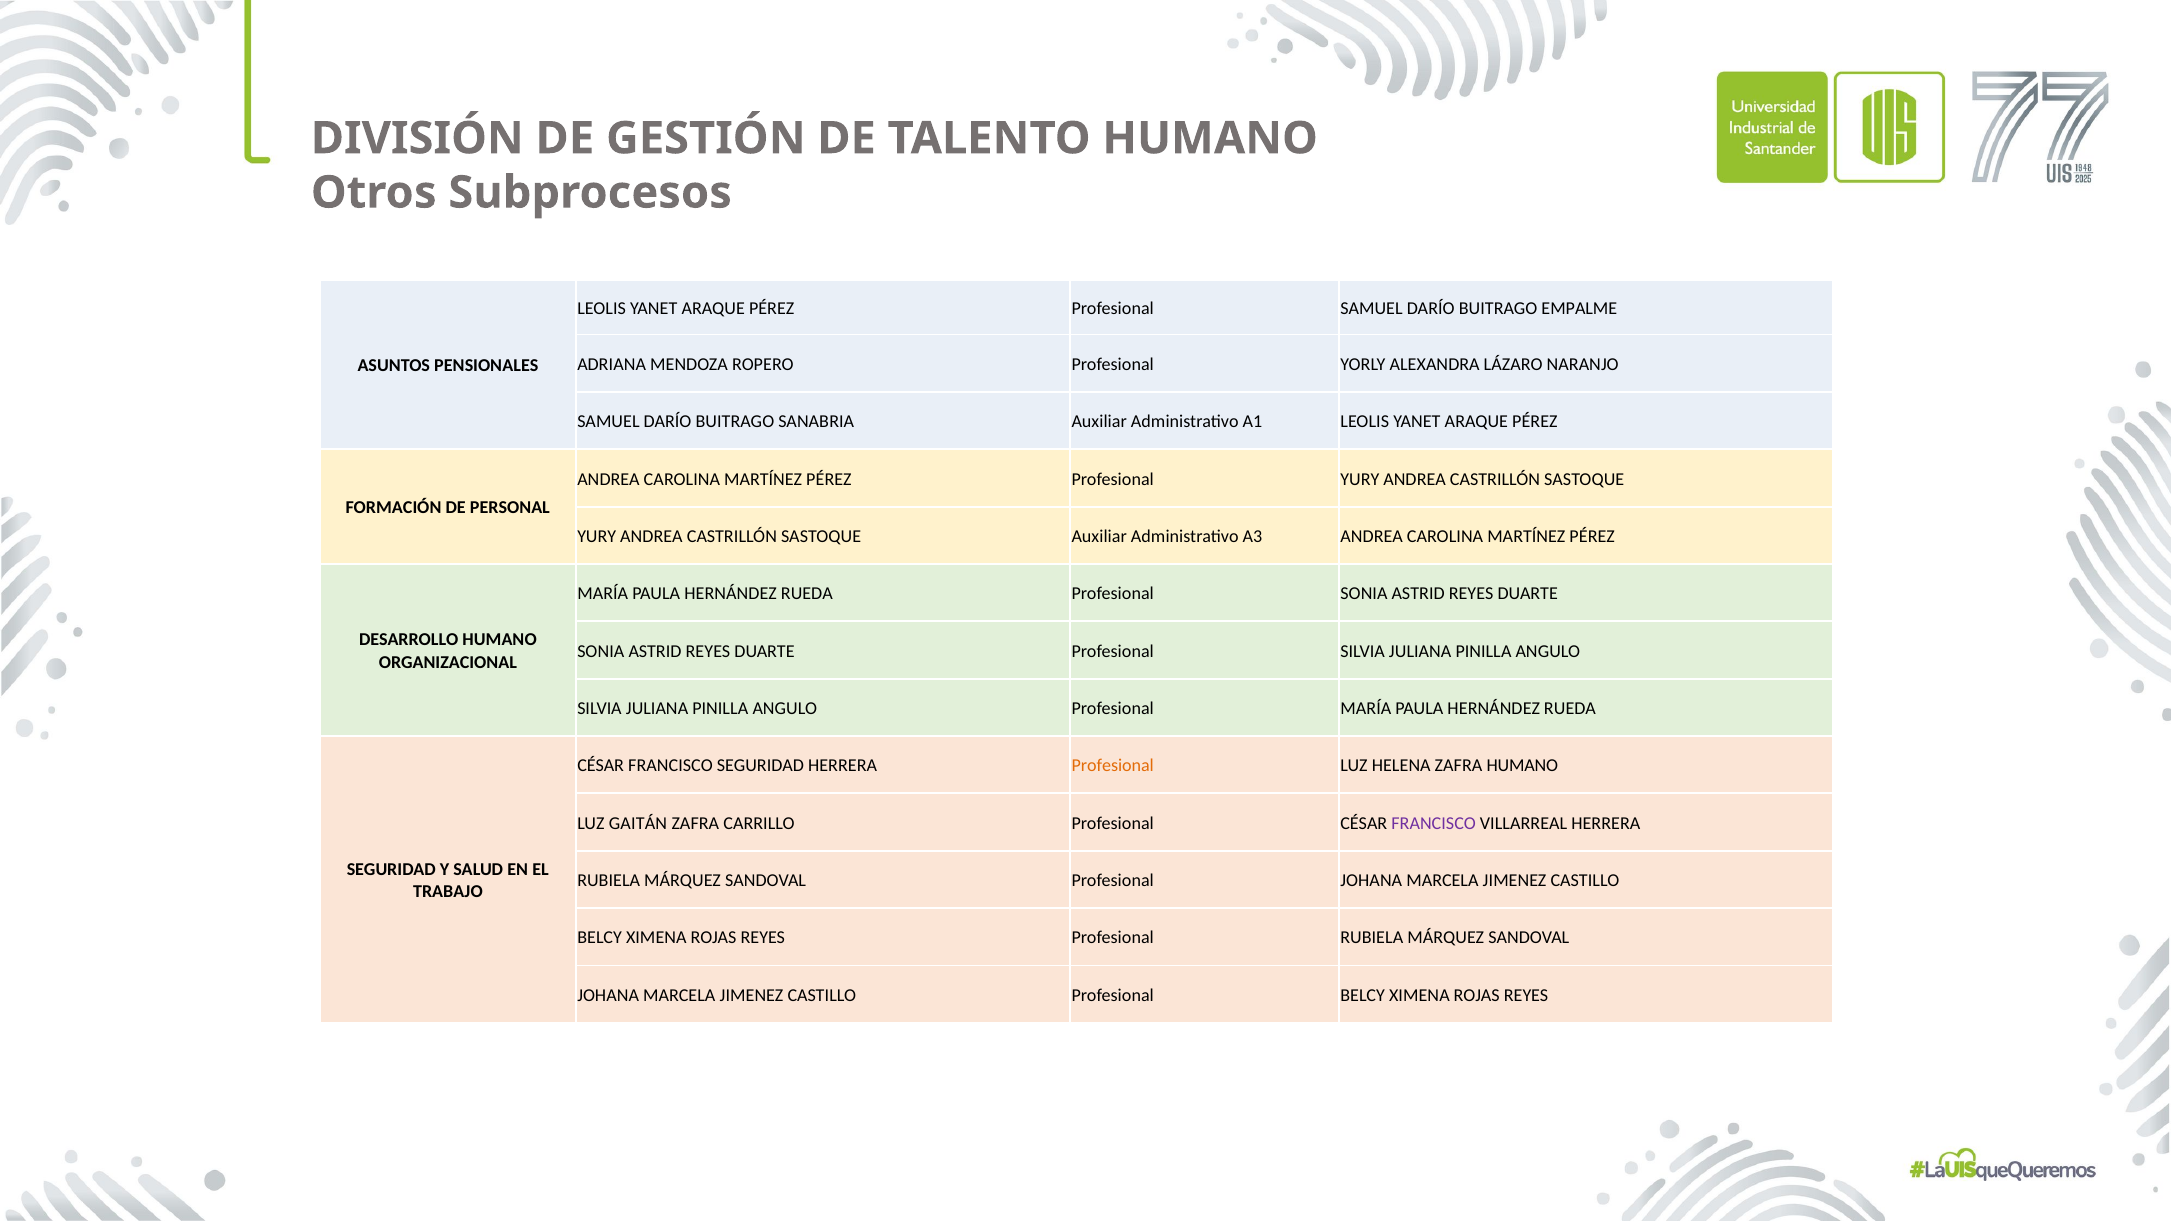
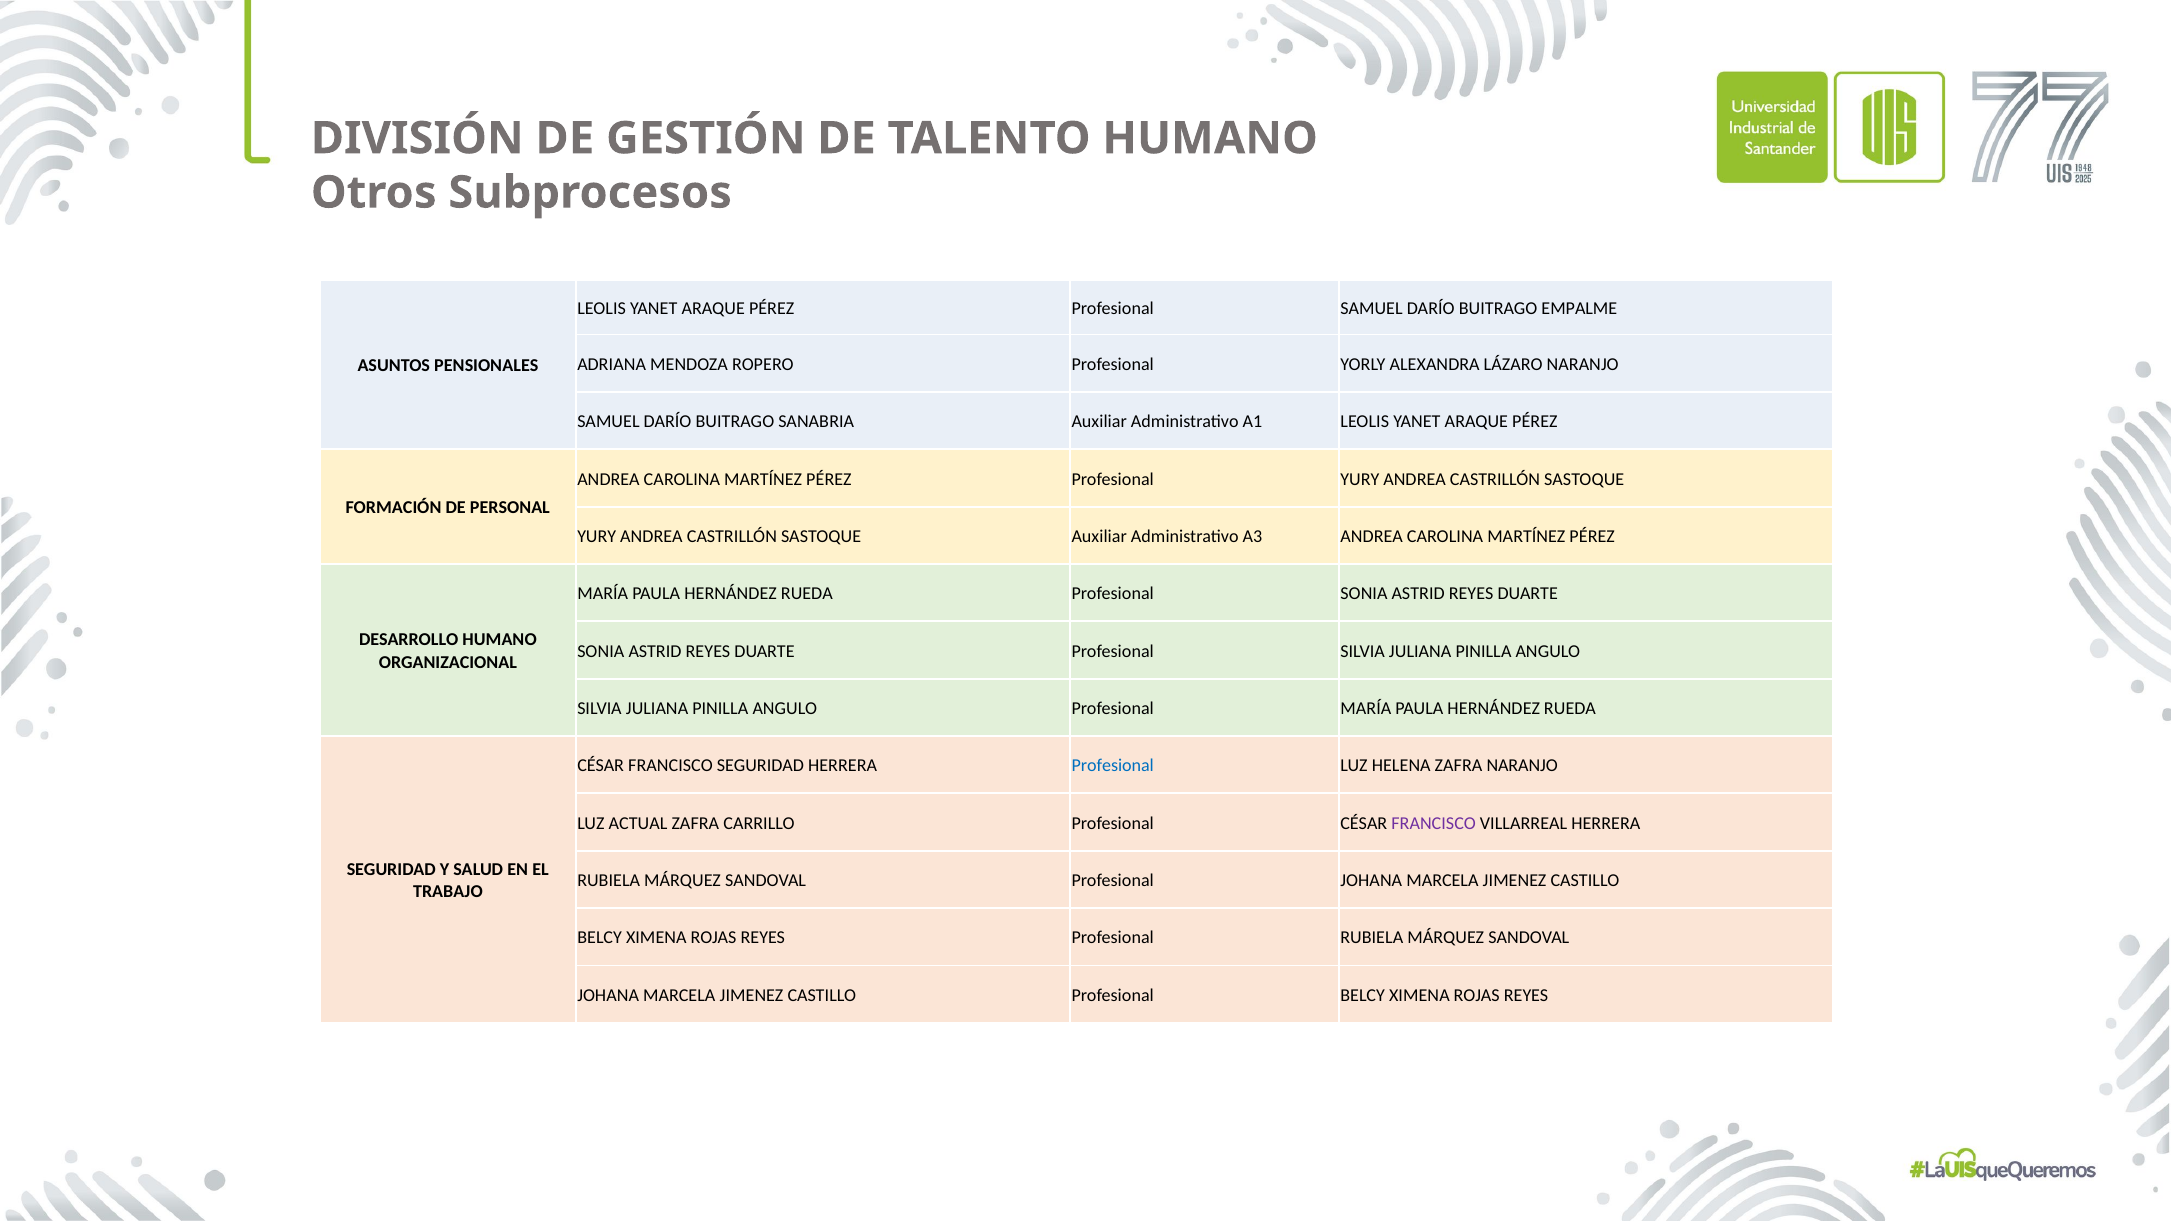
Profesional colour: orange -> blue (1113, 766)
ZAFRA HUMANO: HUMANO -> NARANJO (1522, 766)
GAITÁN: GAITÁN -> ACTUAL (638, 823)
